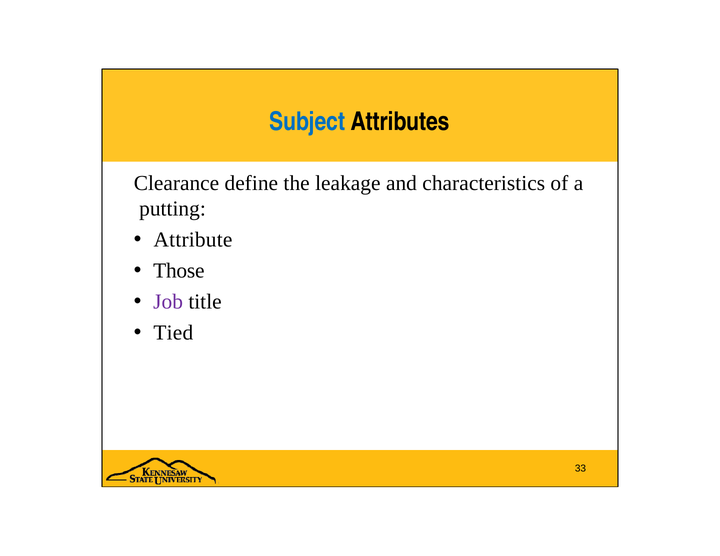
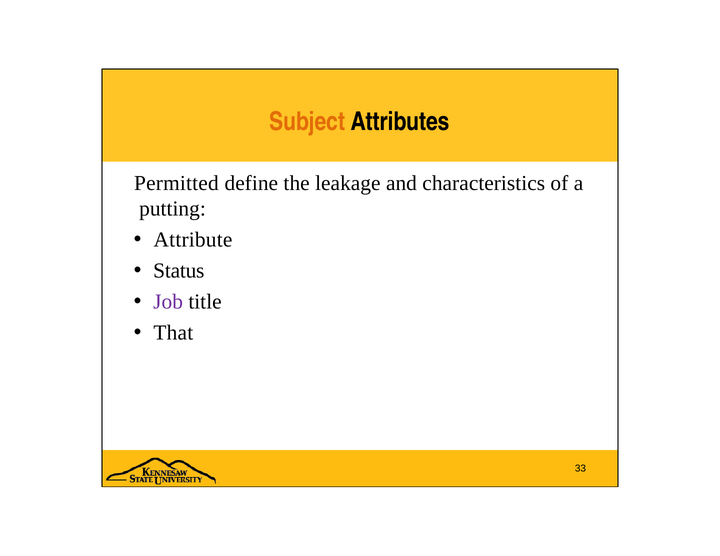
Subject colour: blue -> orange (307, 122)
Clearance: Clearance -> Permitted (176, 183)
Those: Those -> Status (179, 271)
Tied: Tied -> That (173, 333)
